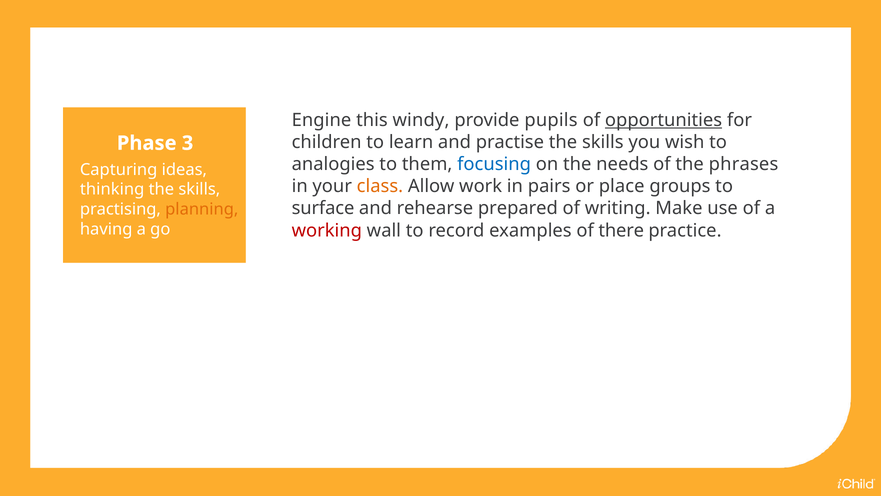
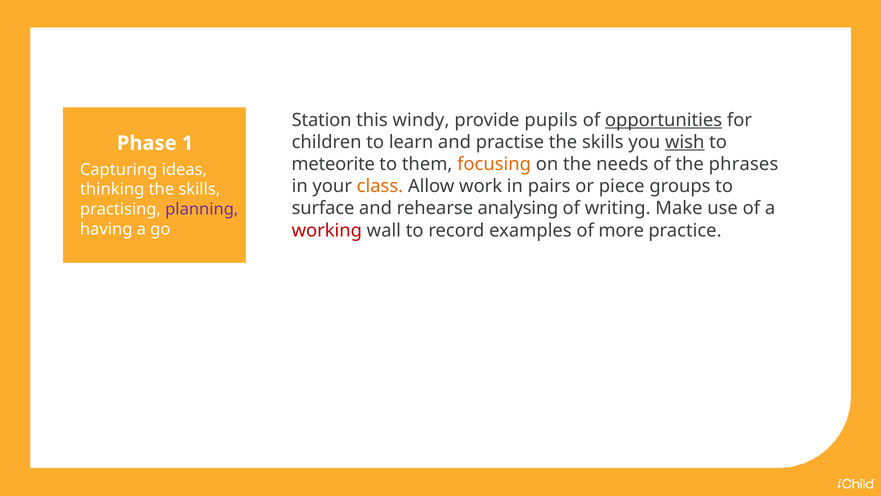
Engine: Engine -> Station (322, 120)
wish underline: none -> present (685, 142)
3: 3 -> 1 (188, 143)
analogies: analogies -> meteorite (333, 164)
focusing colour: blue -> orange (494, 164)
place: place -> piece (622, 186)
prepared: prepared -> analysing (518, 208)
planning colour: orange -> purple (202, 209)
there: there -> more (621, 230)
